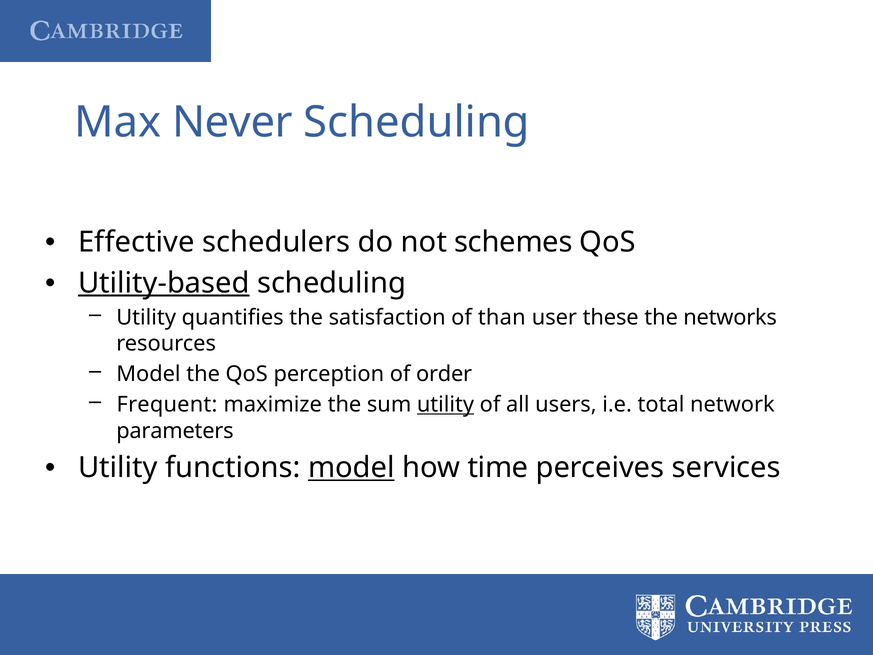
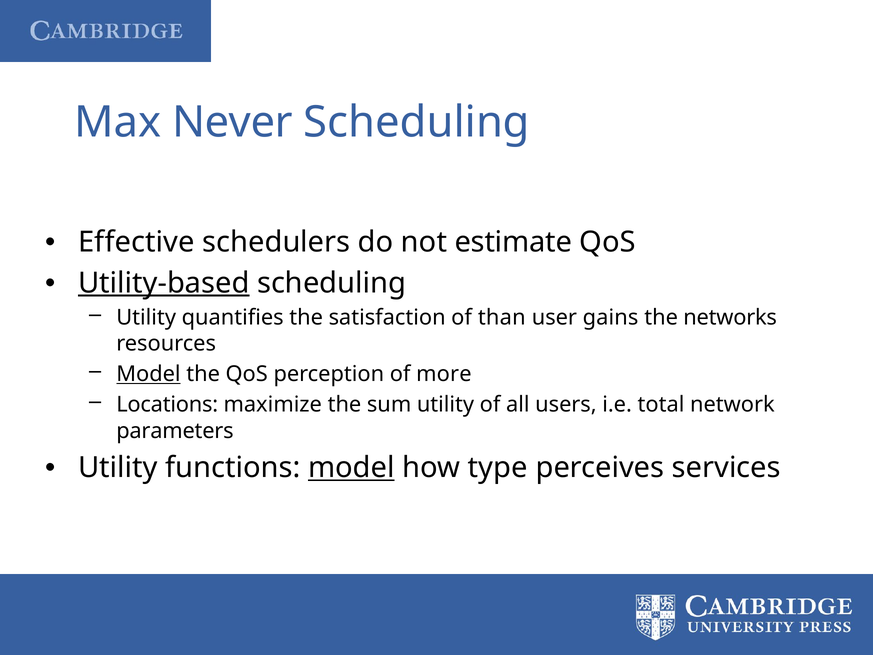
schemes: schemes -> estimate (513, 242)
these: these -> gains (611, 317)
Model underline: none -> present (148, 374)
order: order -> more (444, 374)
Frequent: Frequent -> Locations (167, 405)
utility underline: present -> none (445, 405)
time: time -> type (498, 468)
